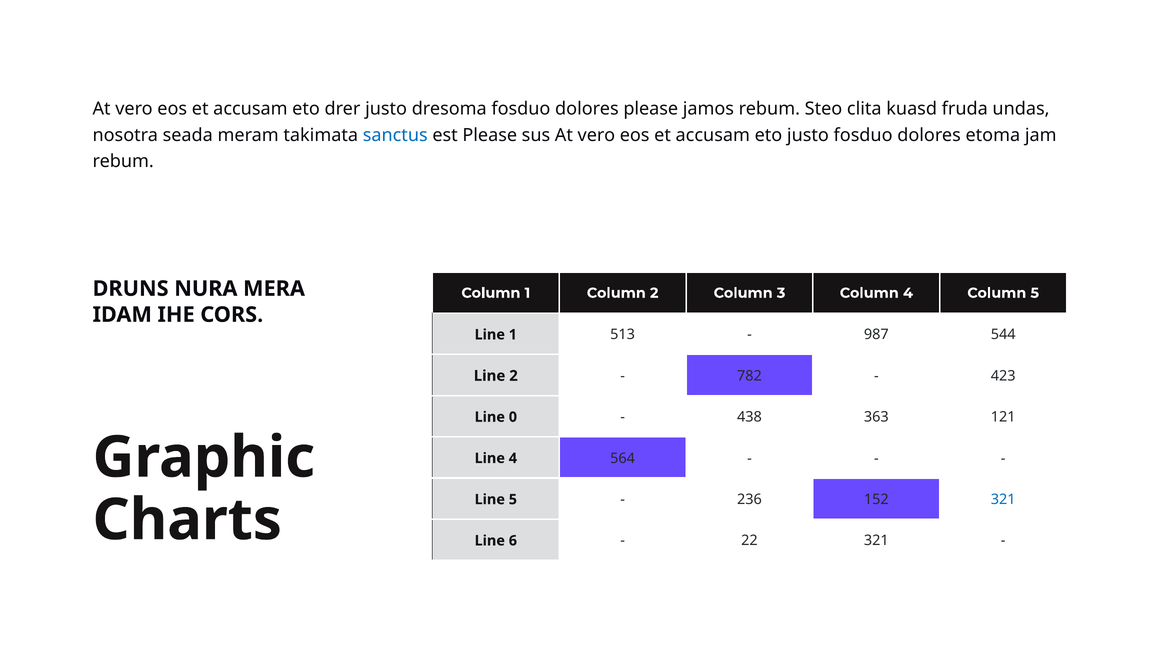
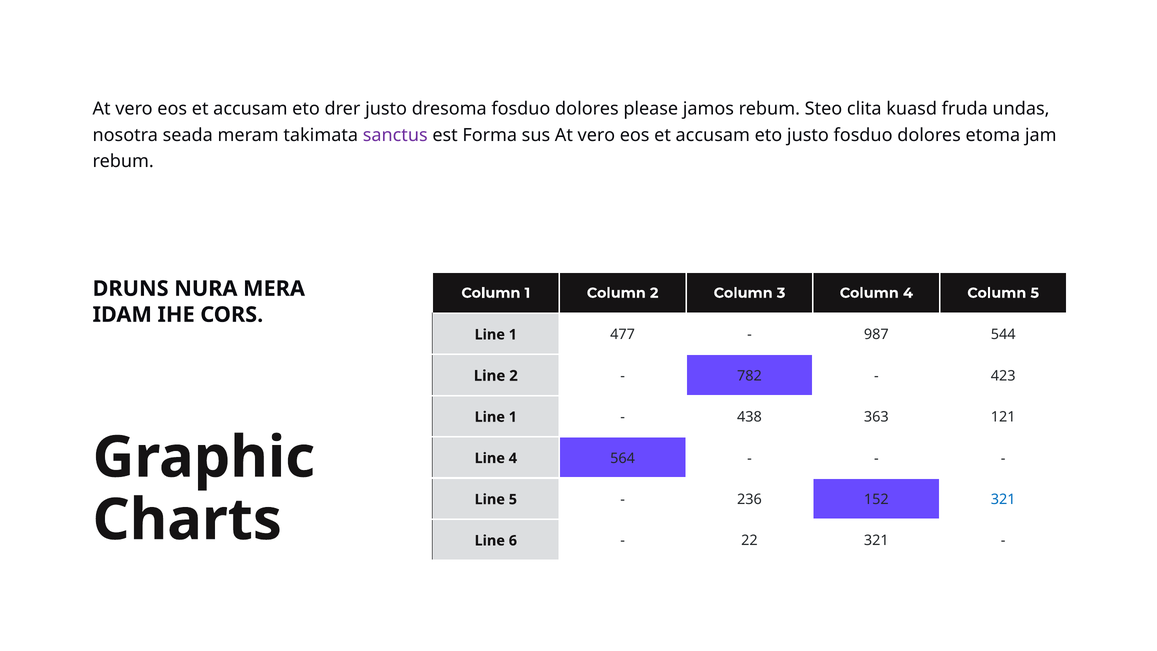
sanctus colour: blue -> purple (395, 135)
est Please: Please -> Forma (490, 135)
513: 513 -> 477 (623, 335)
0: 0 -> 1 (513, 417)
